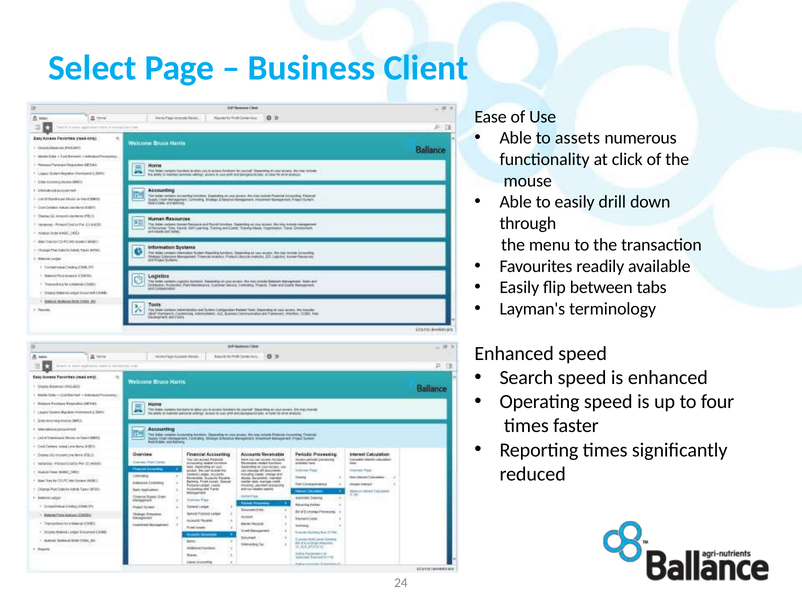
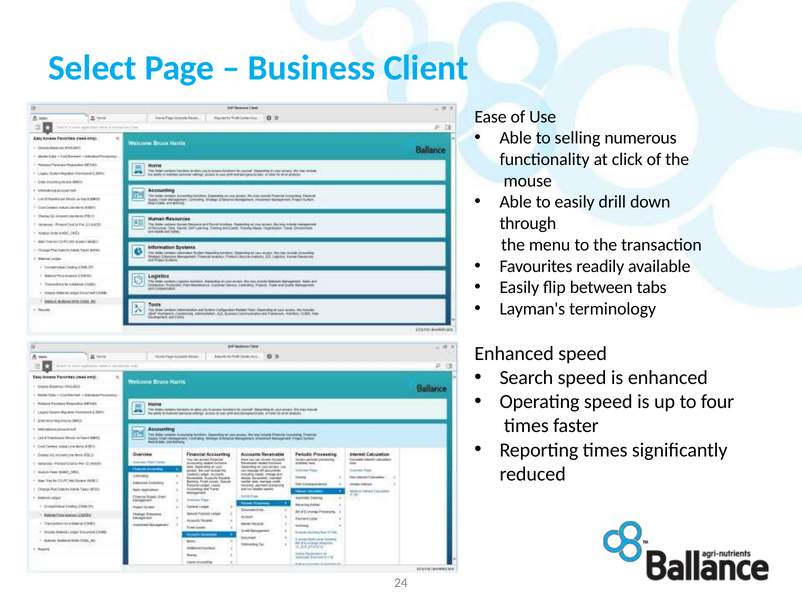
assets: assets -> selling (578, 138)
